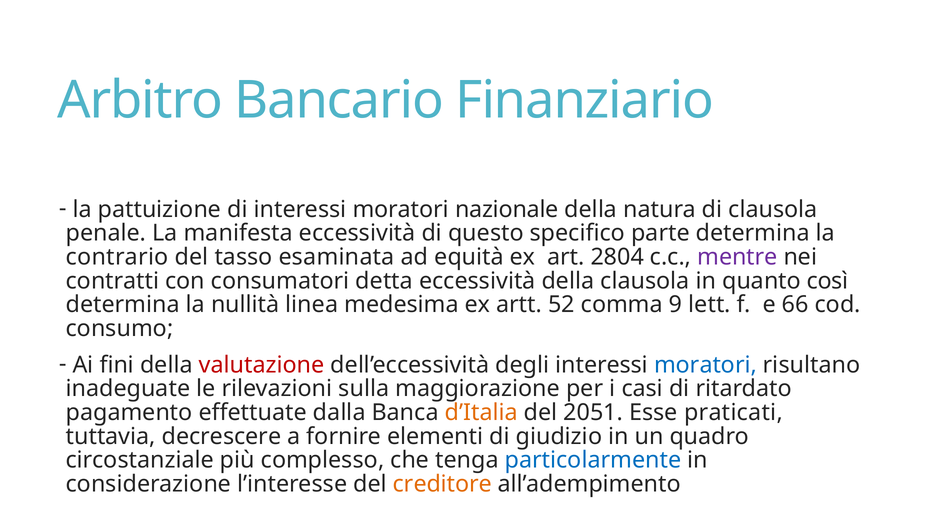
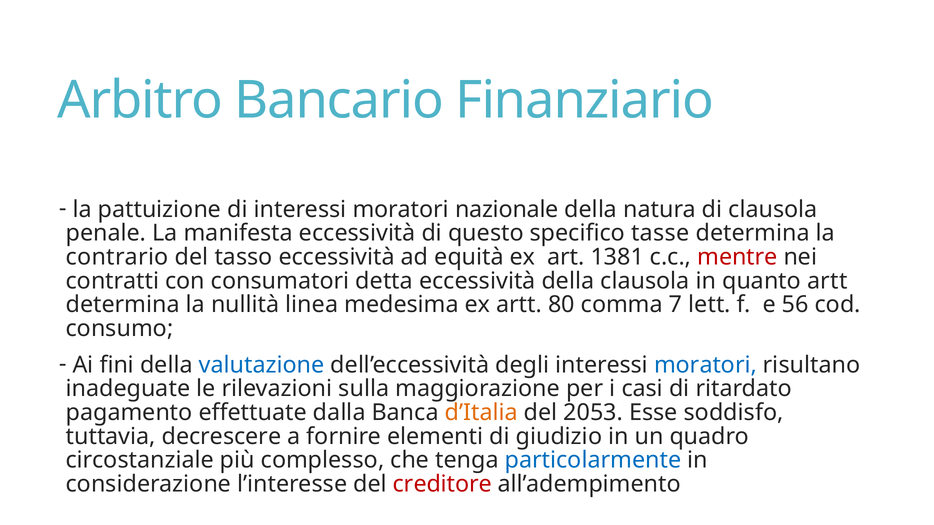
parte: parte -> tasse (660, 233)
tasso esaminata: esaminata -> eccessività (337, 257)
2804: 2804 -> 1381 (617, 257)
mentre colour: purple -> red (737, 257)
quanto così: così -> artt (827, 281)
52: 52 -> 80 (561, 305)
9: 9 -> 7 (676, 305)
66: 66 -> 56 (795, 305)
valutazione colour: red -> blue (262, 365)
2051: 2051 -> 2053 (593, 413)
praticati: praticati -> soddisfo (734, 413)
creditore colour: orange -> red (442, 484)
